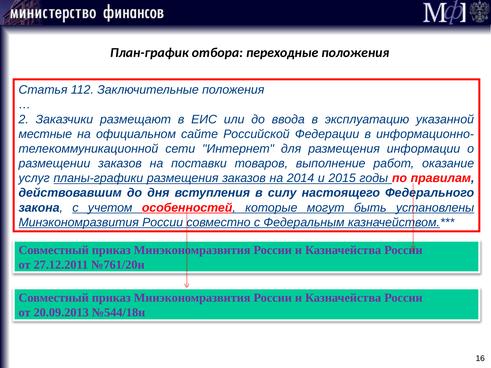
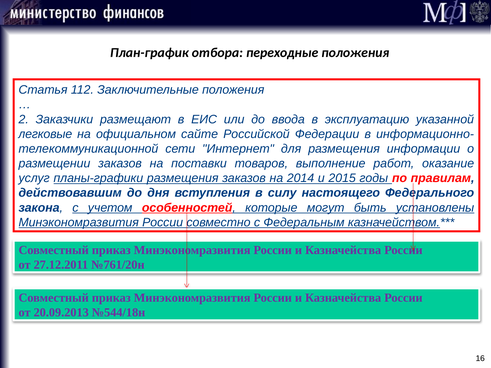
местные: местные -> легковые (45, 134)
